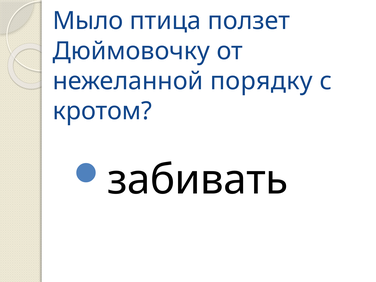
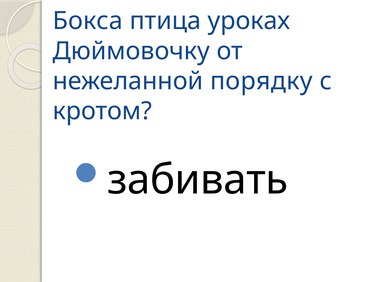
Мыло: Мыло -> Бокса (88, 21)
ползет: ползет -> уроках (249, 21)
